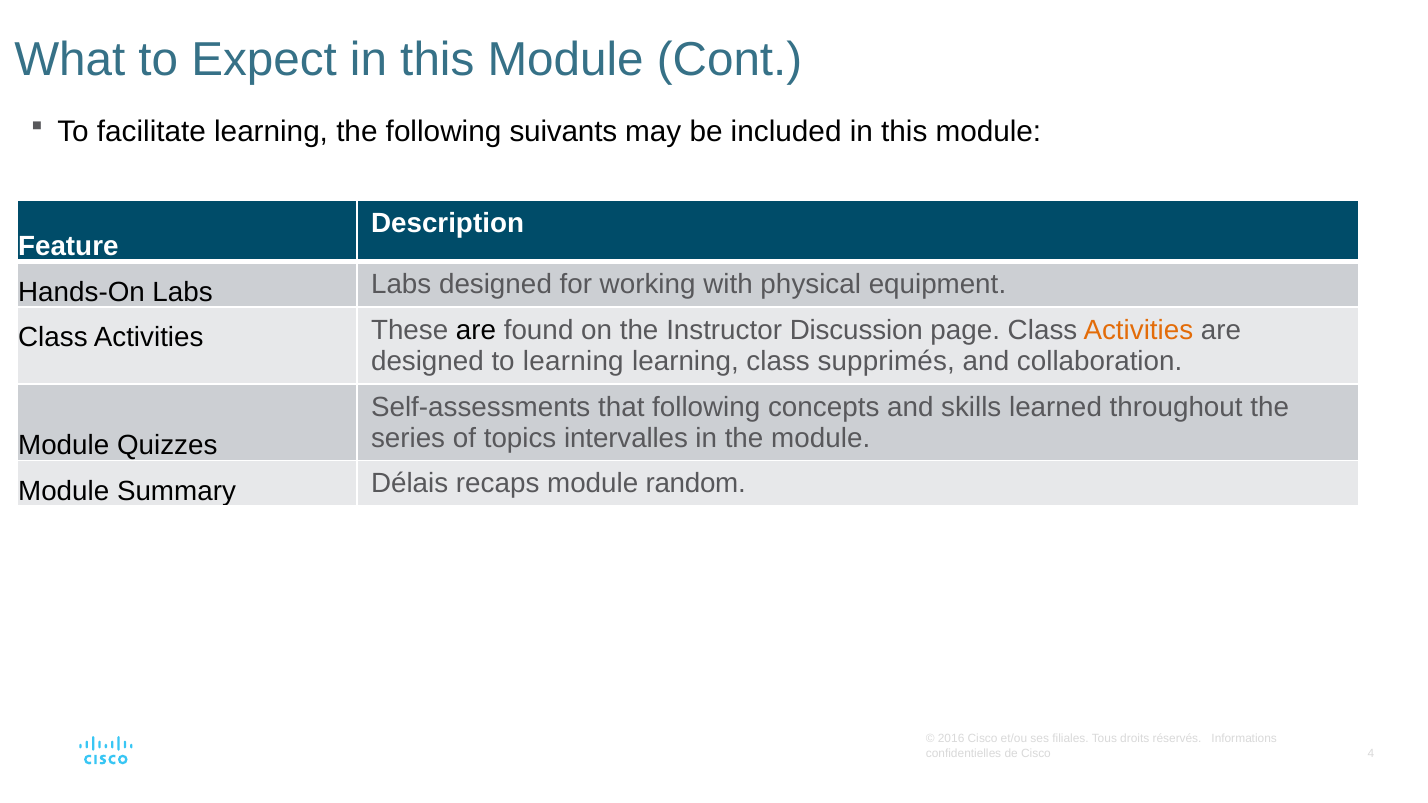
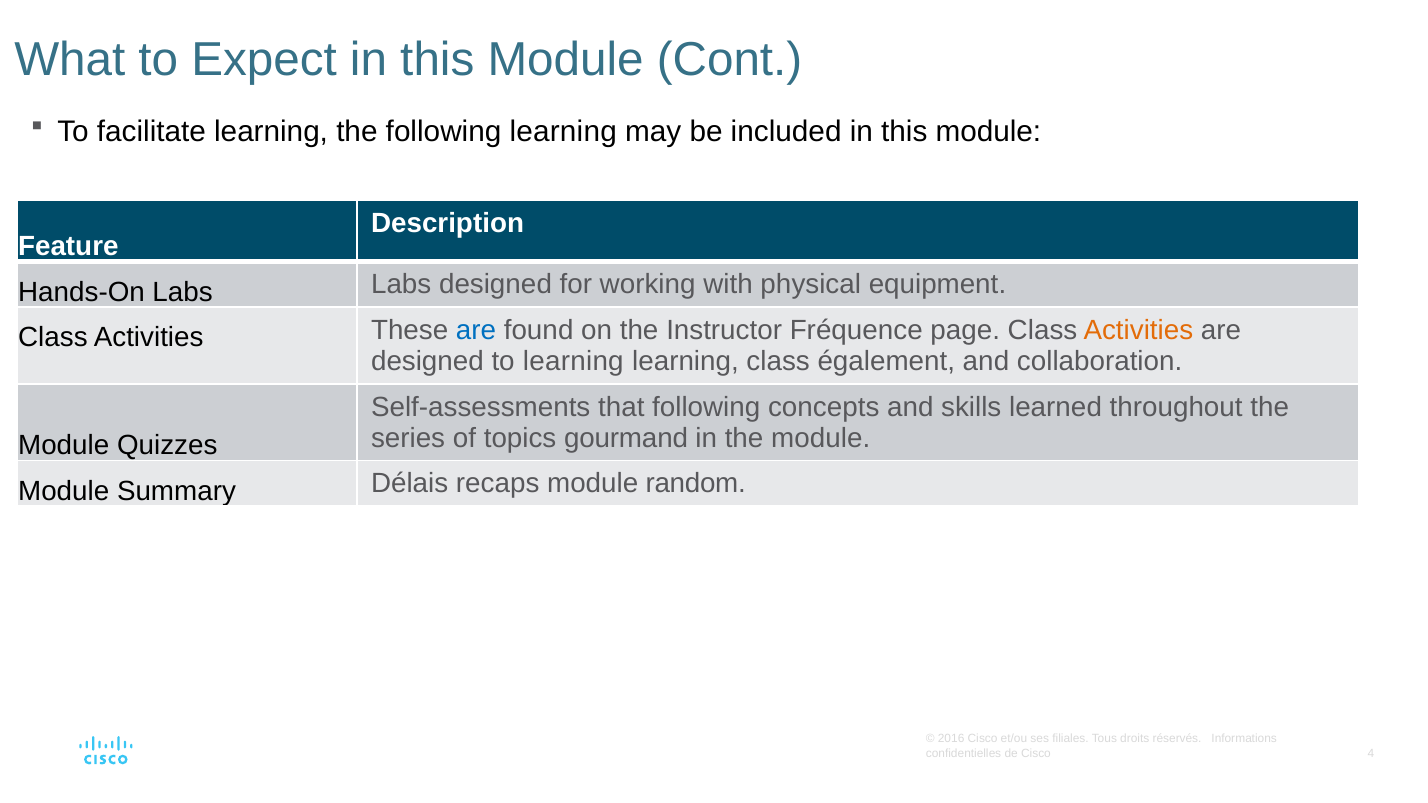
following suivants: suivants -> learning (563, 131)
are colour: black -> blue (476, 330)
Discussion: Discussion -> Fréquence (856, 330)
supprimés: supprimés -> également (886, 362)
intervalles: intervalles -> gourmand (626, 438)
